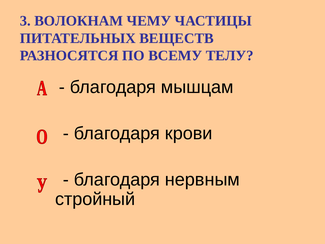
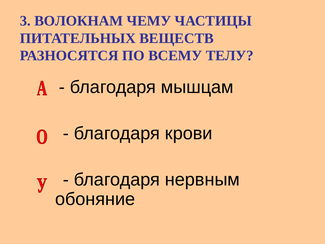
стройный: стройный -> обоняние (95, 199)
